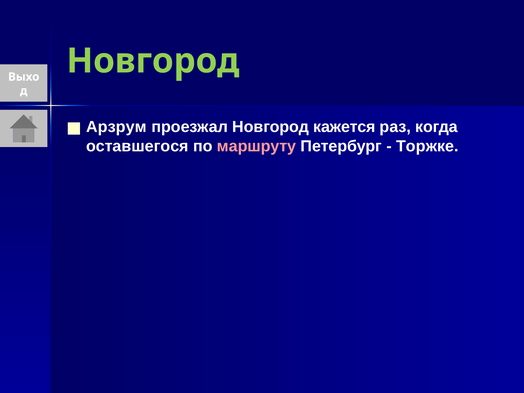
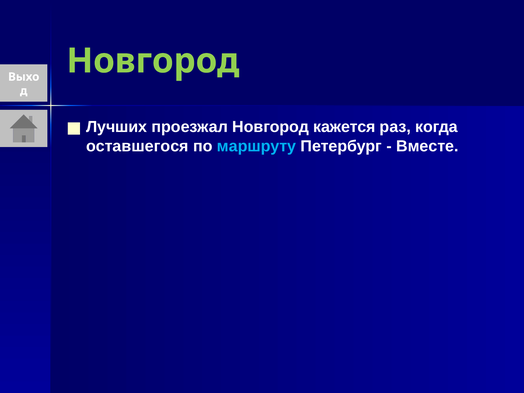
Арзрум: Арзрум -> Лучших (117, 127)
маршруту colour: pink -> light blue (257, 146)
Торжке: Торжке -> Вместе (427, 146)
